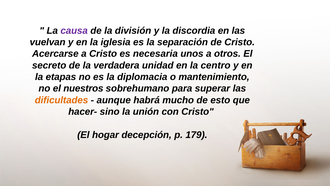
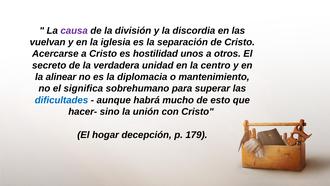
necesaria: necesaria -> hostilidad (155, 54)
etapas: etapas -> alinear (61, 77)
nuestros: nuestros -> significa (83, 88)
dificultades colour: orange -> blue (61, 100)
